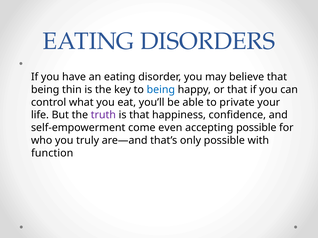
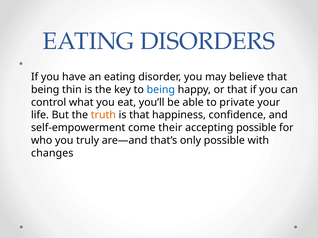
truth colour: purple -> orange (103, 115)
even: even -> their (170, 128)
function: function -> changes (52, 153)
